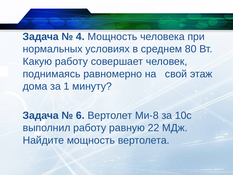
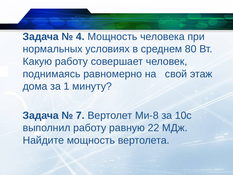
6: 6 -> 7 (80, 115)
